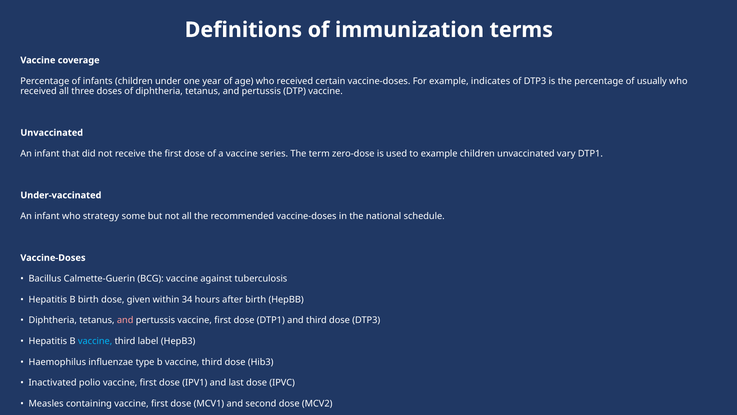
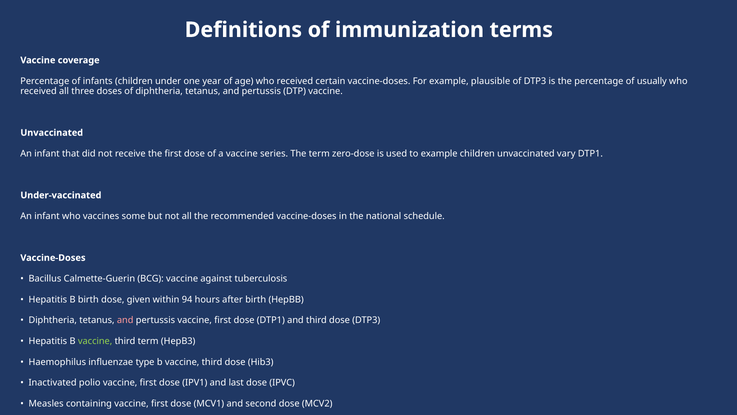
indicates: indicates -> plausible (491, 81)
who strategy: strategy -> vaccines (101, 216)
34: 34 -> 94 (187, 299)
vaccine colour: light blue -> light green (95, 341)
third label: label -> term (148, 341)
